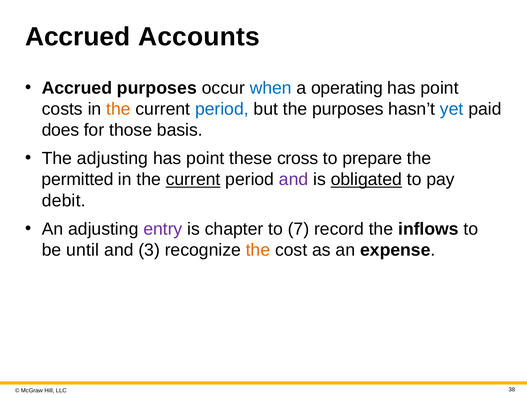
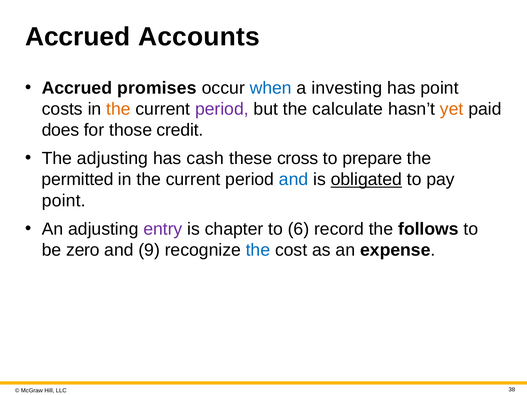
Accrued purposes: purposes -> promises (157, 88)
operating: operating -> investing (347, 88)
period colour: blue -> purple (222, 109)
the purposes: purposes -> calculate (348, 109)
yet colour: blue -> orange (452, 109)
basis: basis -> credit (180, 130)
point: point -> cash (205, 159)
current underline: present -> none (193, 180)
and colour: purple -> blue (294, 180)
debit: debit -> point (64, 201)
7: 7 -> 6 (299, 229)
inflows: inflows -> follows (428, 229)
until: until -> zero (83, 250)
3: 3 -> 9 (149, 250)
the colour: orange -> blue (258, 250)
